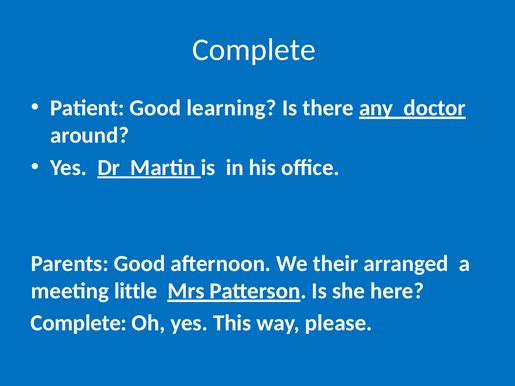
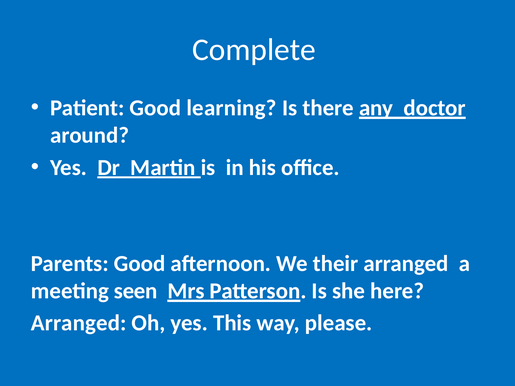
little: little -> seen (136, 291)
Complete: Complete -> Arranged (79, 323)
